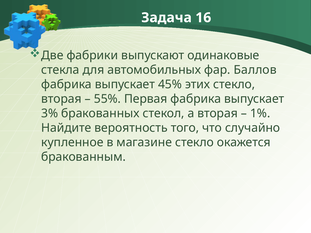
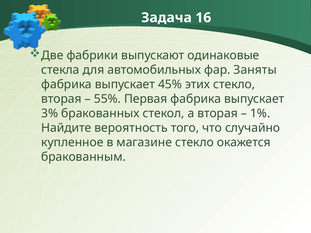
Баллов: Баллов -> Заняты (255, 70)
